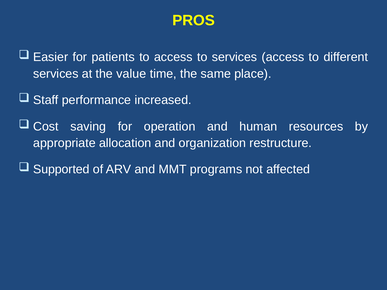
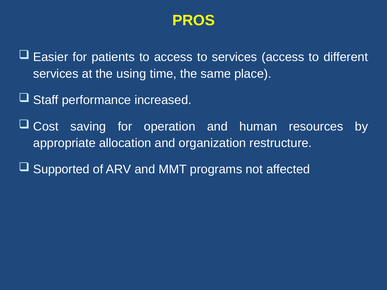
value: value -> using (131, 74)
